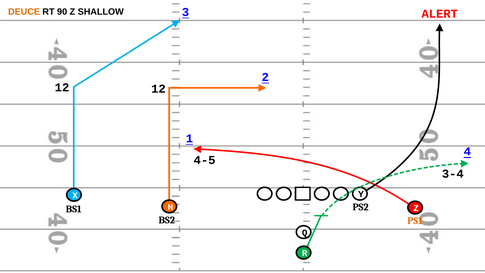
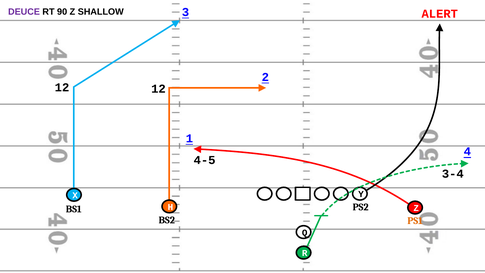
DEUCE colour: orange -> purple (24, 12)
